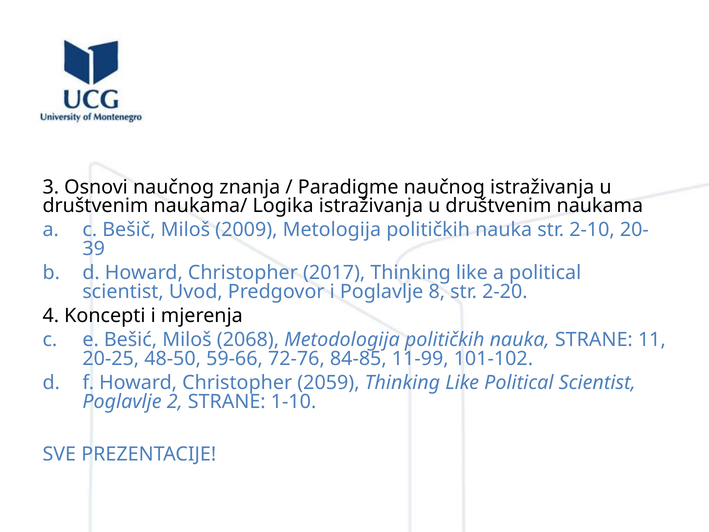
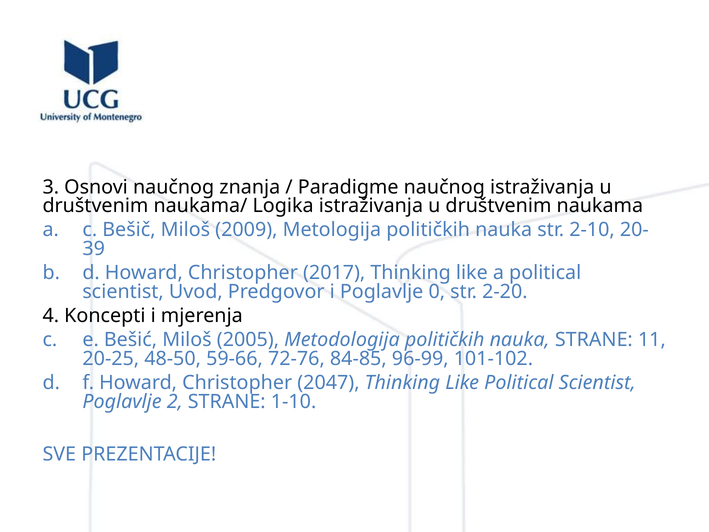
8: 8 -> 0 (437, 292)
2068: 2068 -> 2005 (248, 340)
11-99: 11-99 -> 96-99 (420, 358)
2059: 2059 -> 2047 (328, 382)
